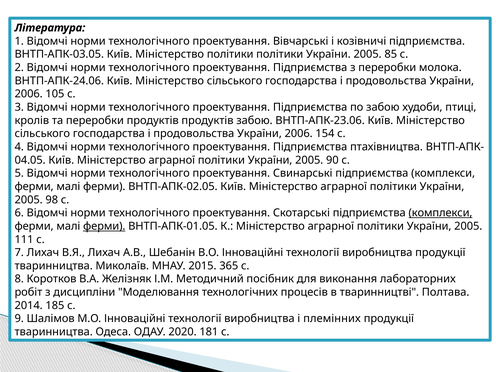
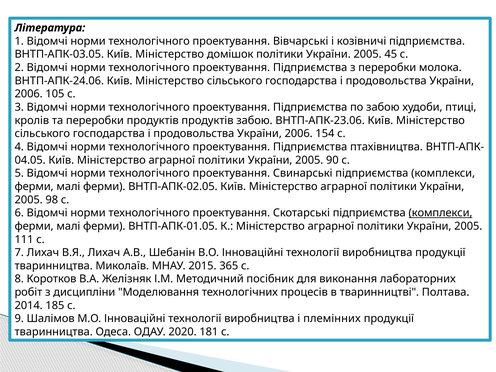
Міністерство політики: політики -> домішок (230, 54)
85: 85 -> 45 (391, 54)
ферми underline: present -> none (104, 226)
